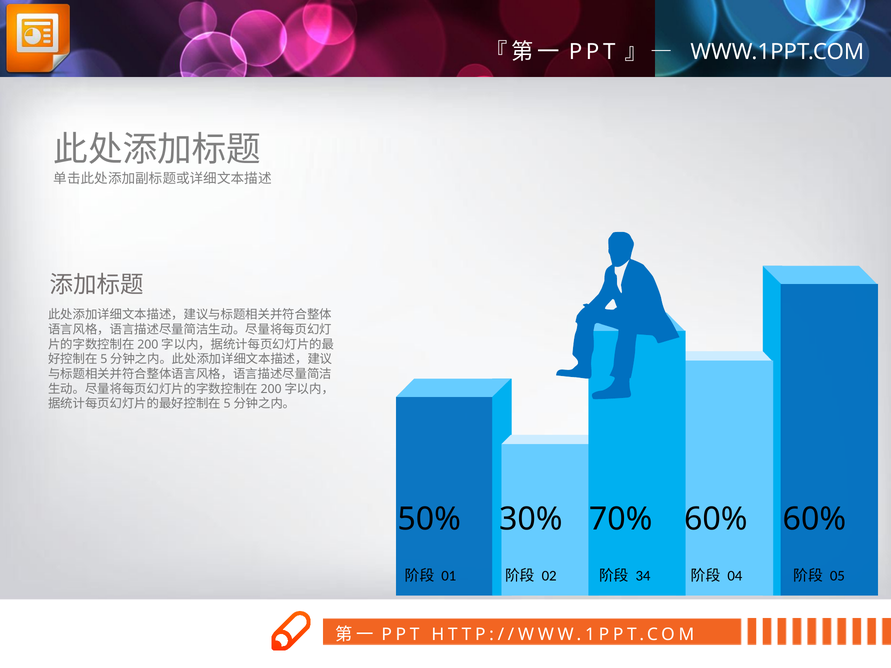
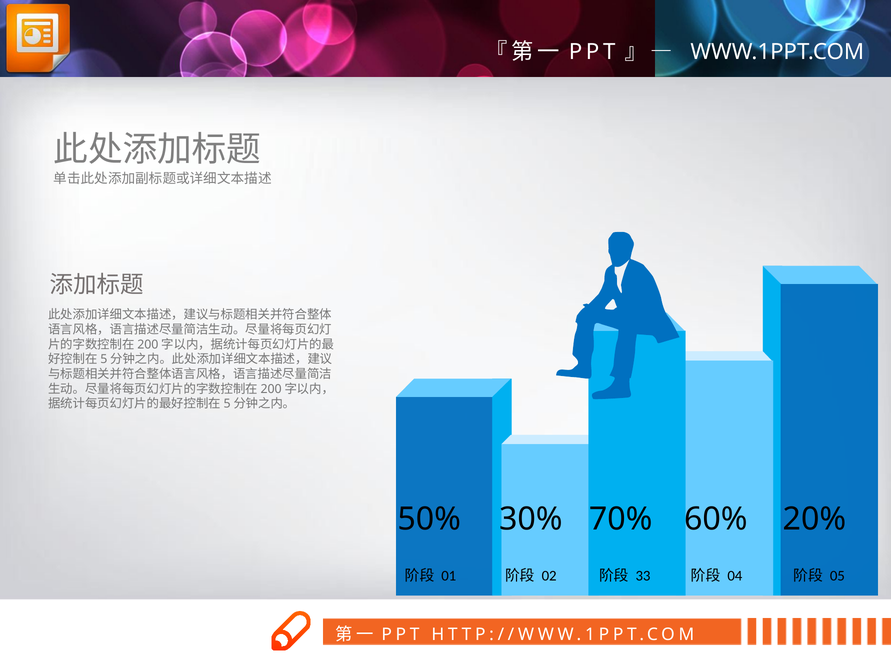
60%: 60% -> 20% (814, 519)
34: 34 -> 33 (643, 576)
